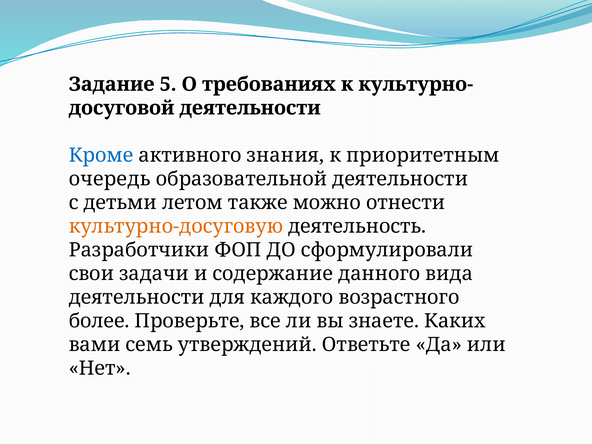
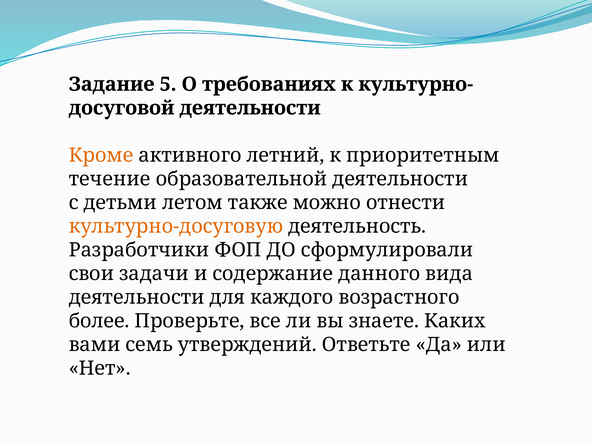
Кроме colour: blue -> orange (101, 155)
знания: знания -> летний (285, 155)
очередь: очередь -> течение (110, 179)
